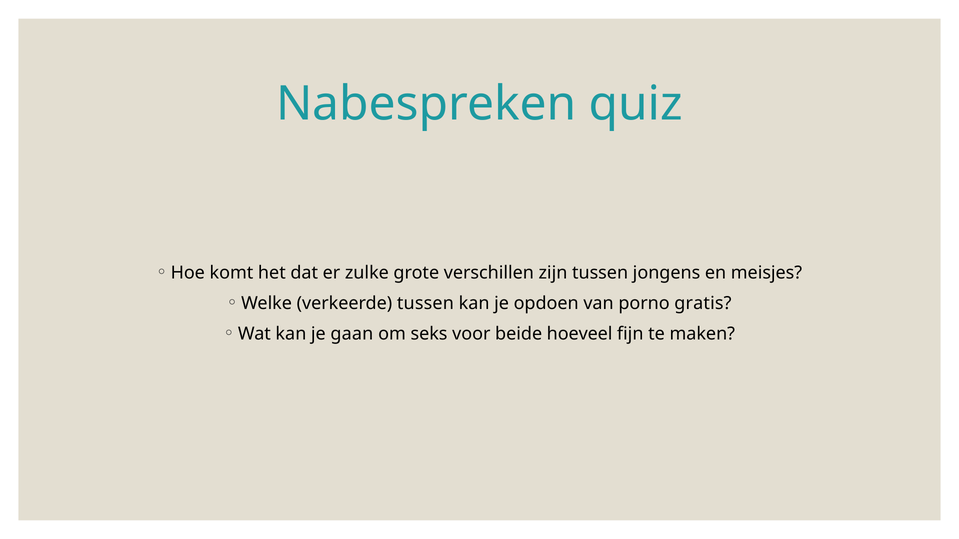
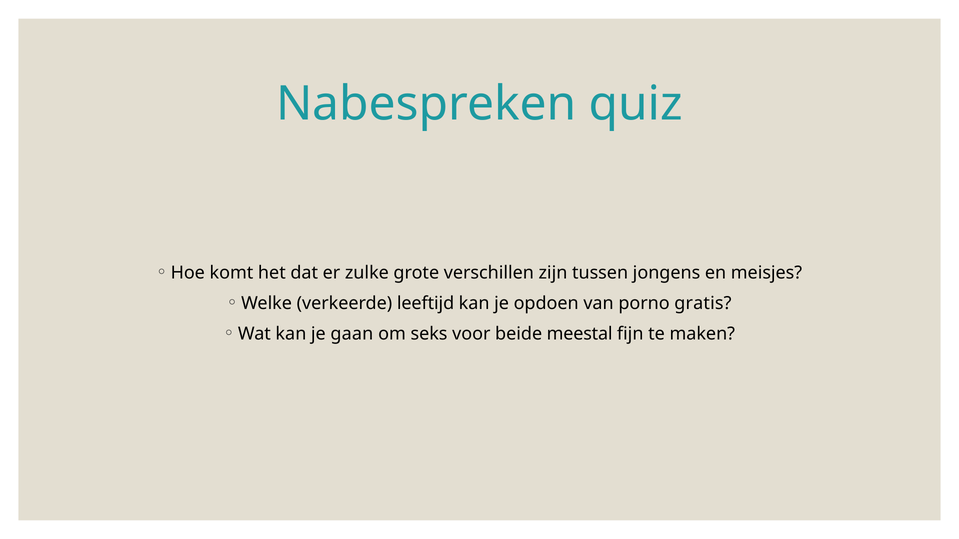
verkeerde tussen: tussen -> leeftijd (426, 303)
hoeveel: hoeveel -> meestal (580, 334)
